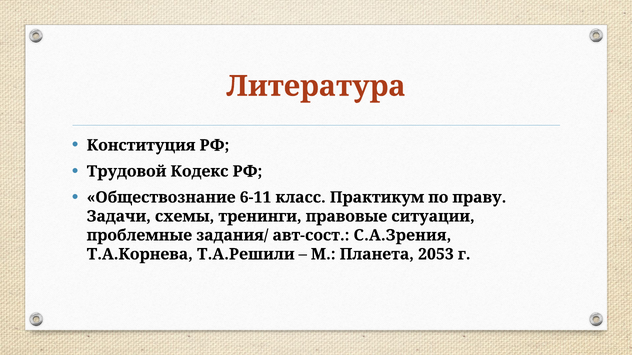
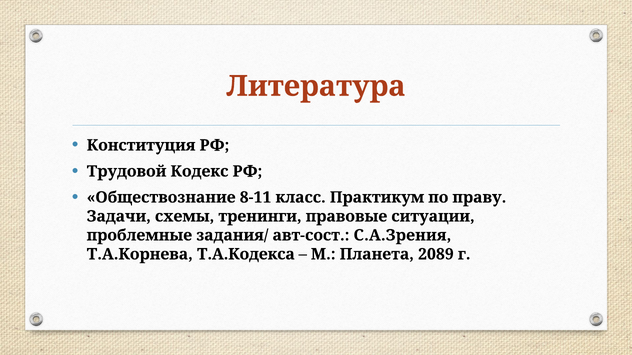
6-11: 6-11 -> 8-11 (256, 198)
Т.А.Решили: Т.А.Решили -> Т.А.Кодекса (246, 255)
2053: 2053 -> 2089 (436, 255)
